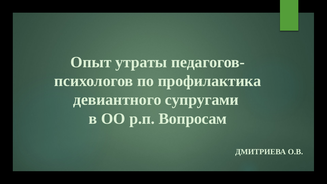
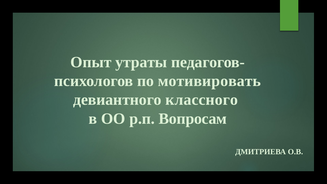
профилактика: профилактика -> мотивировать (209, 81)
супругами: супругами -> классного (202, 100)
